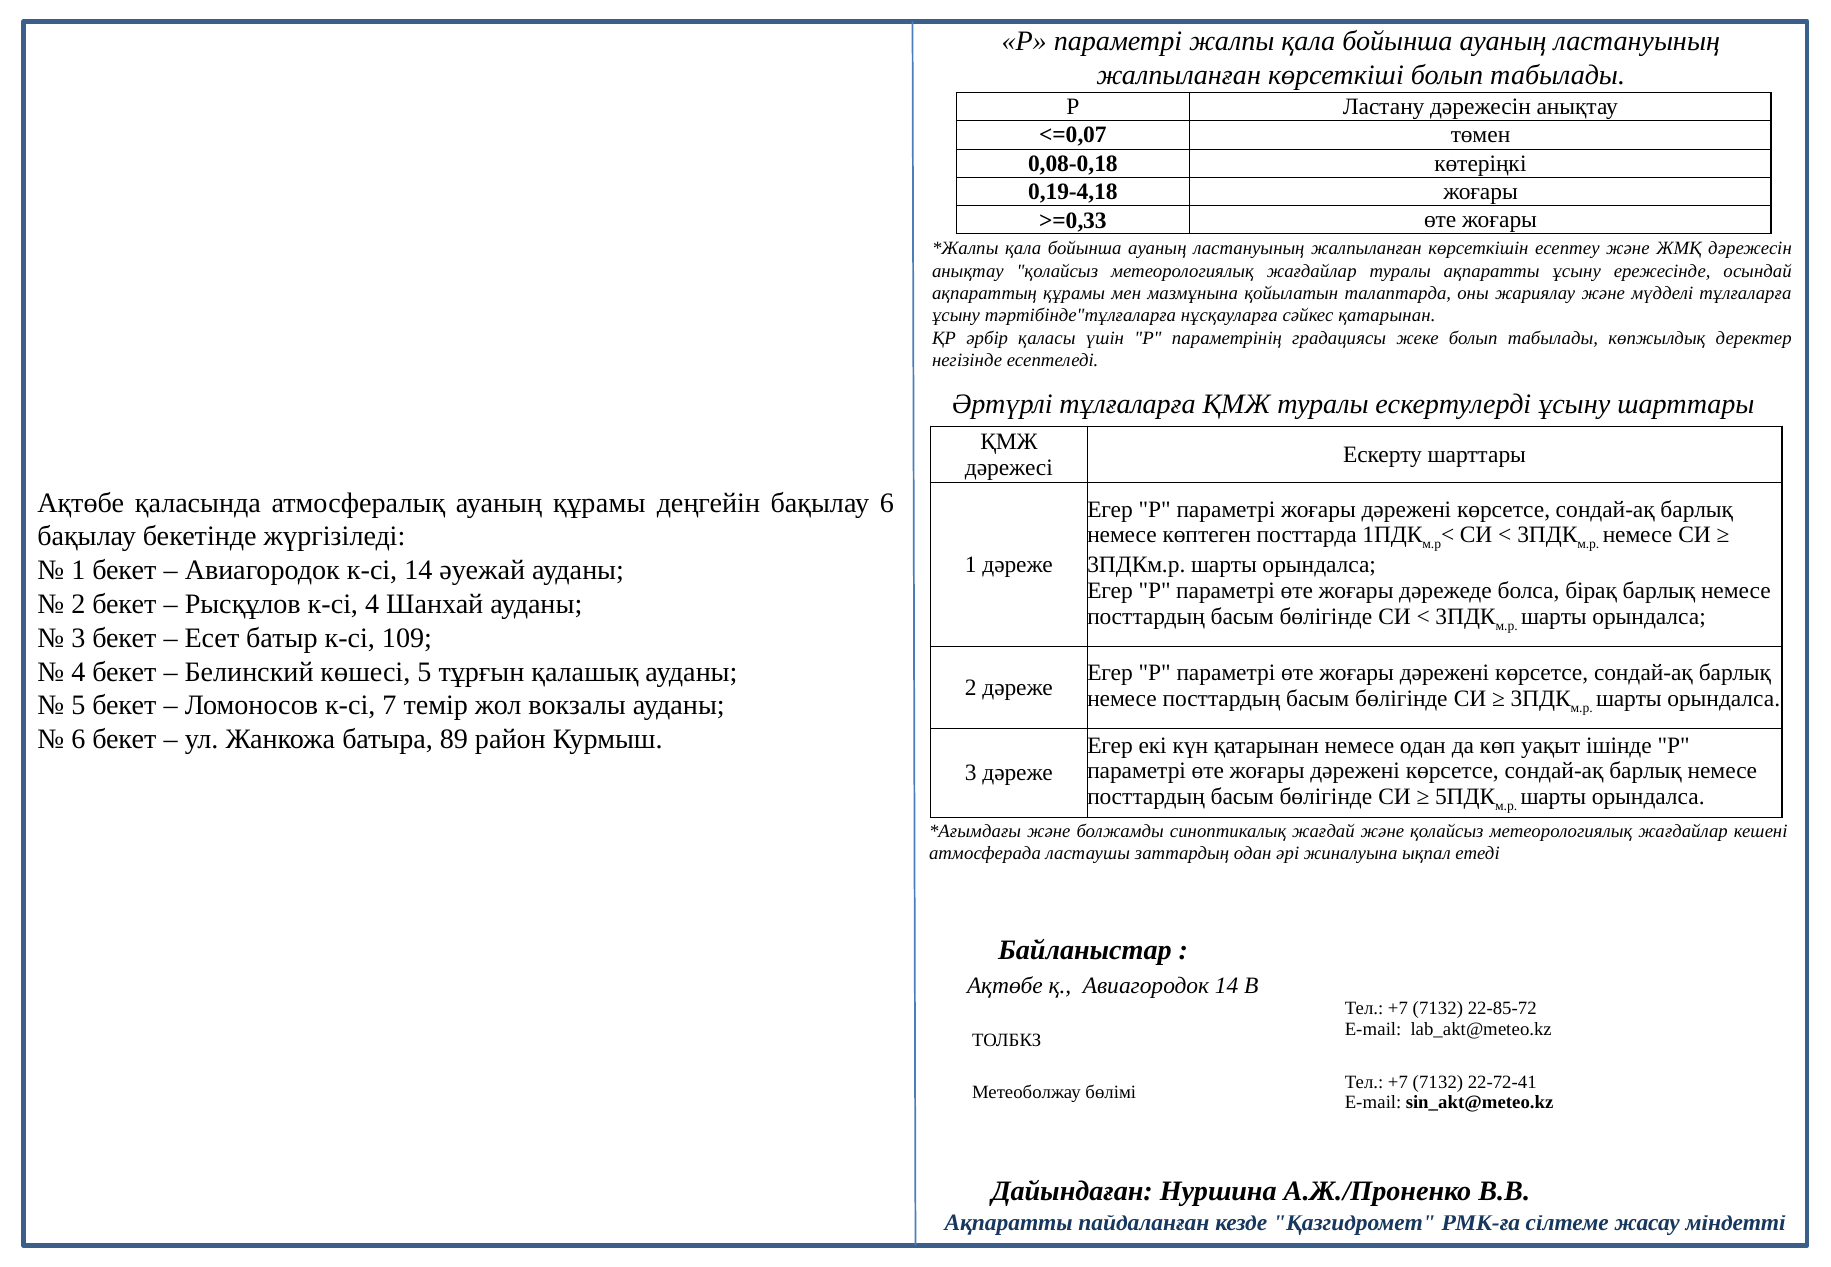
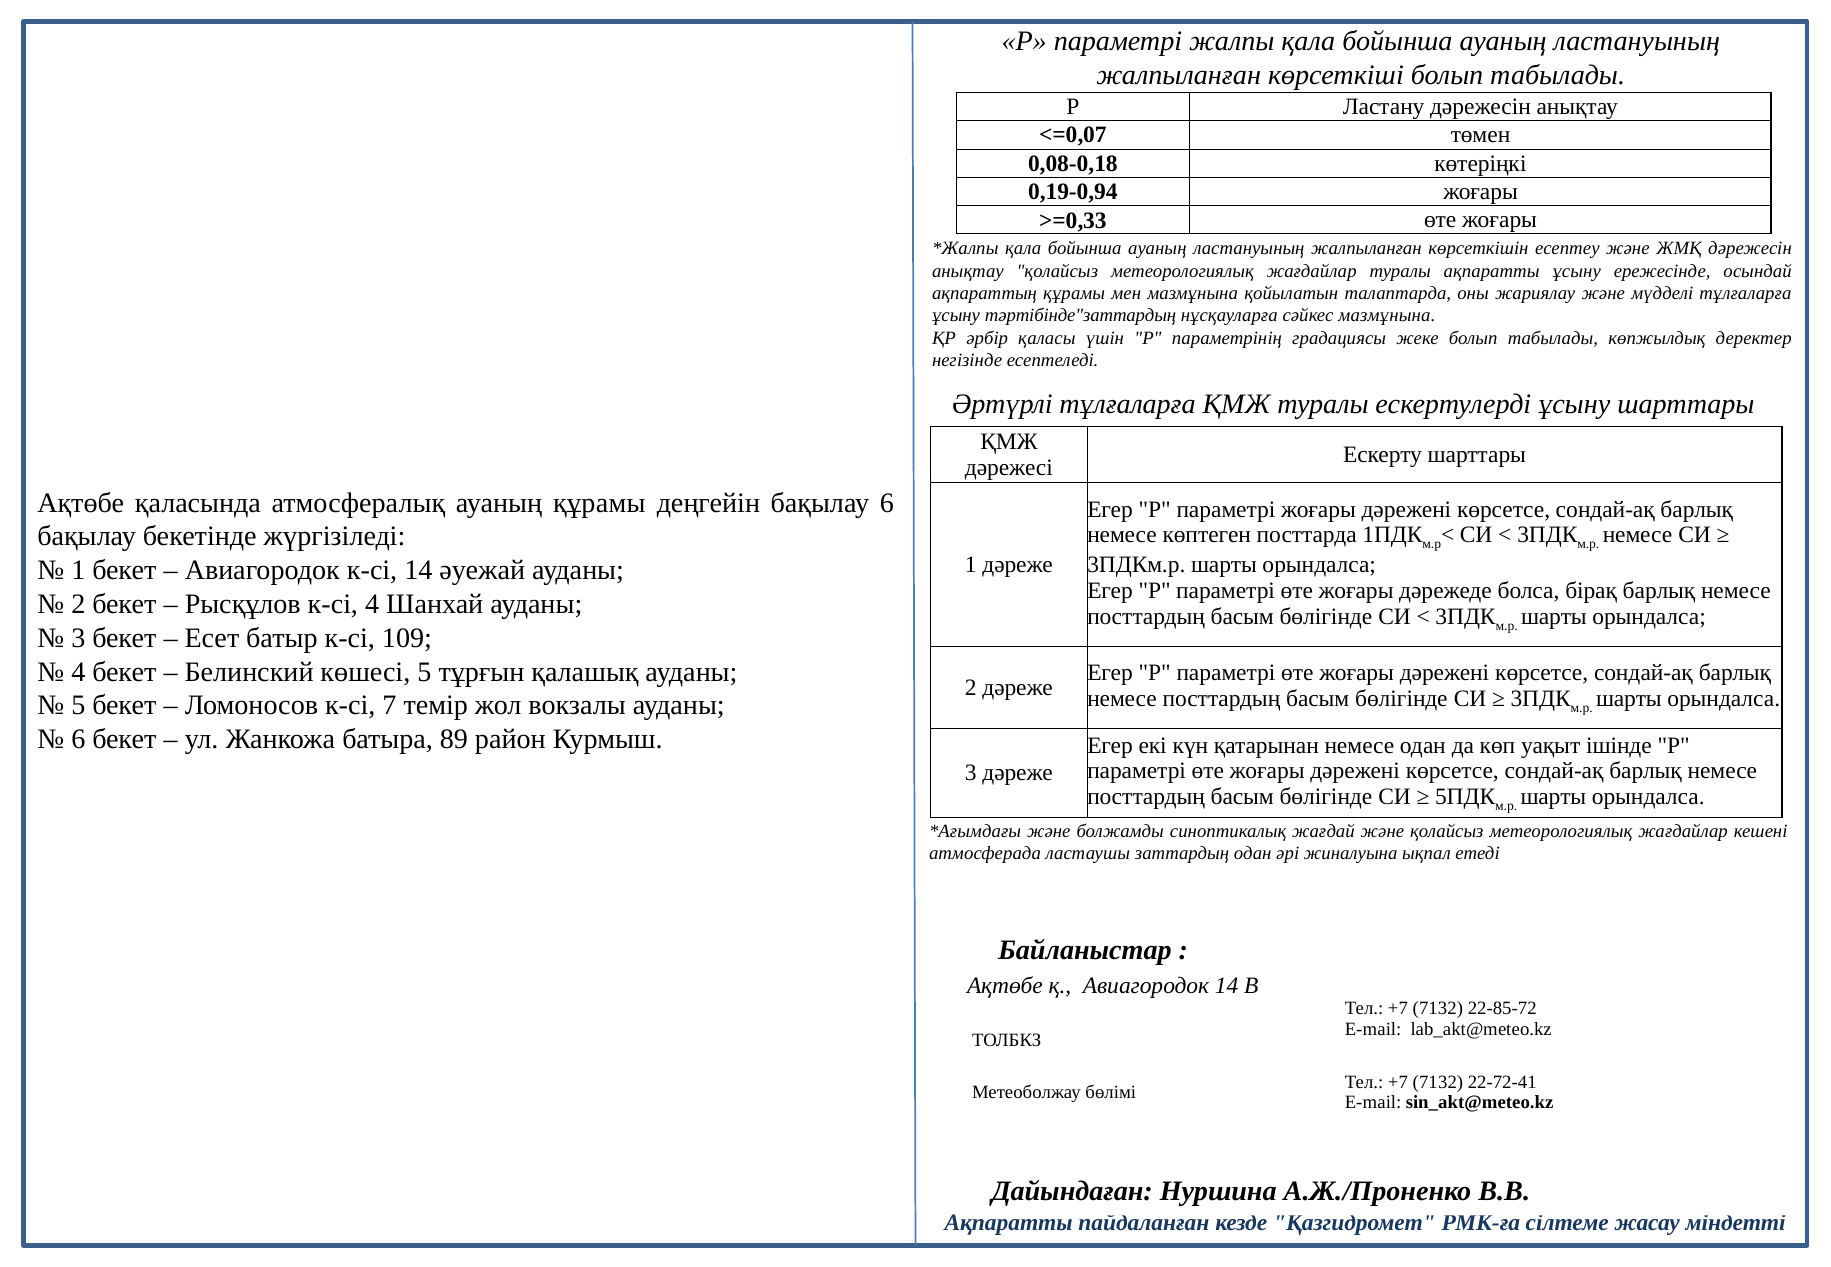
0,19-4,18: 0,19-4,18 -> 0,19-0,94 (1073, 192)
тәртібінде"тұлғаларға: тәртібінде"тұлғаларға -> тәртібінде"заттардың (1081, 316)
сәйкес қатарынан: қатарынан -> мазмұнына (1387, 316)
